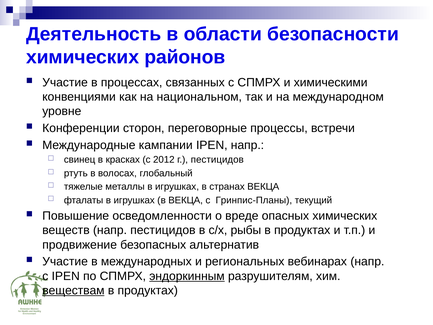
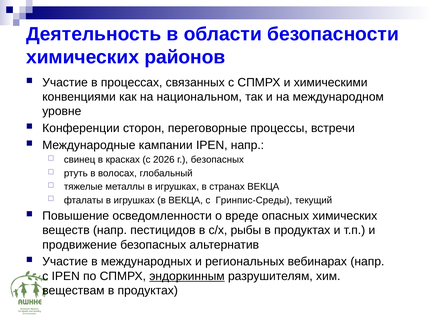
2012: 2012 -> 2026 (164, 160)
г пестицидов: пестицидов -> безопасных (217, 160)
Гринпис-Планы: Гринпис-Планы -> Гринпис-Среды (254, 200)
веществам underline: present -> none (73, 290)
